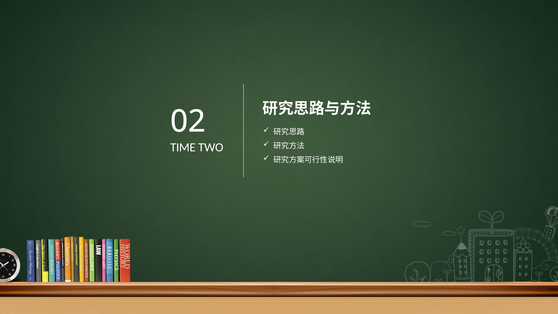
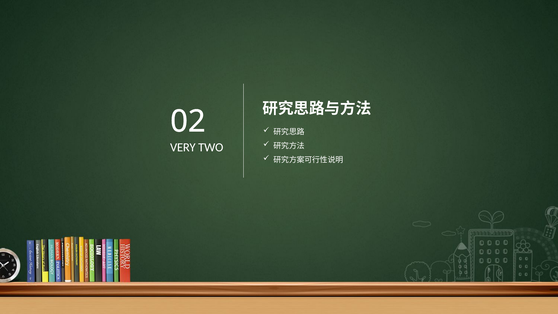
TIME: TIME -> VERY (183, 147)
